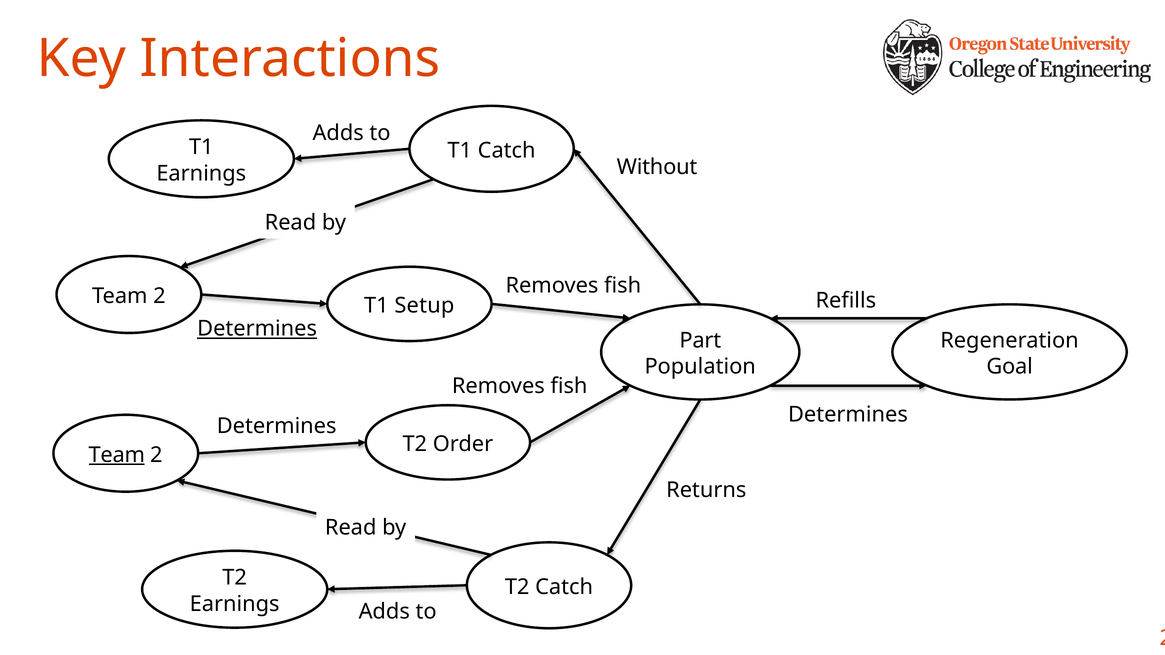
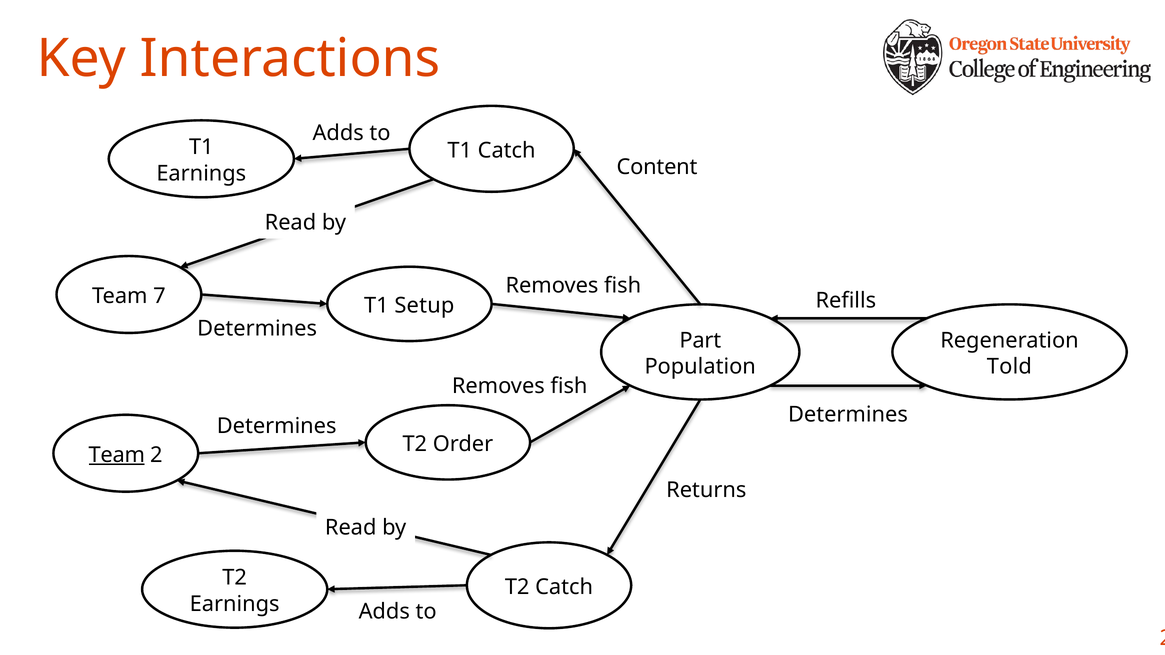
Without: Without -> Content (657, 167)
2: 2 -> 7 (159, 296)
Determines underline: present -> none (257, 329)
Goal: Goal -> Told (1009, 367)
